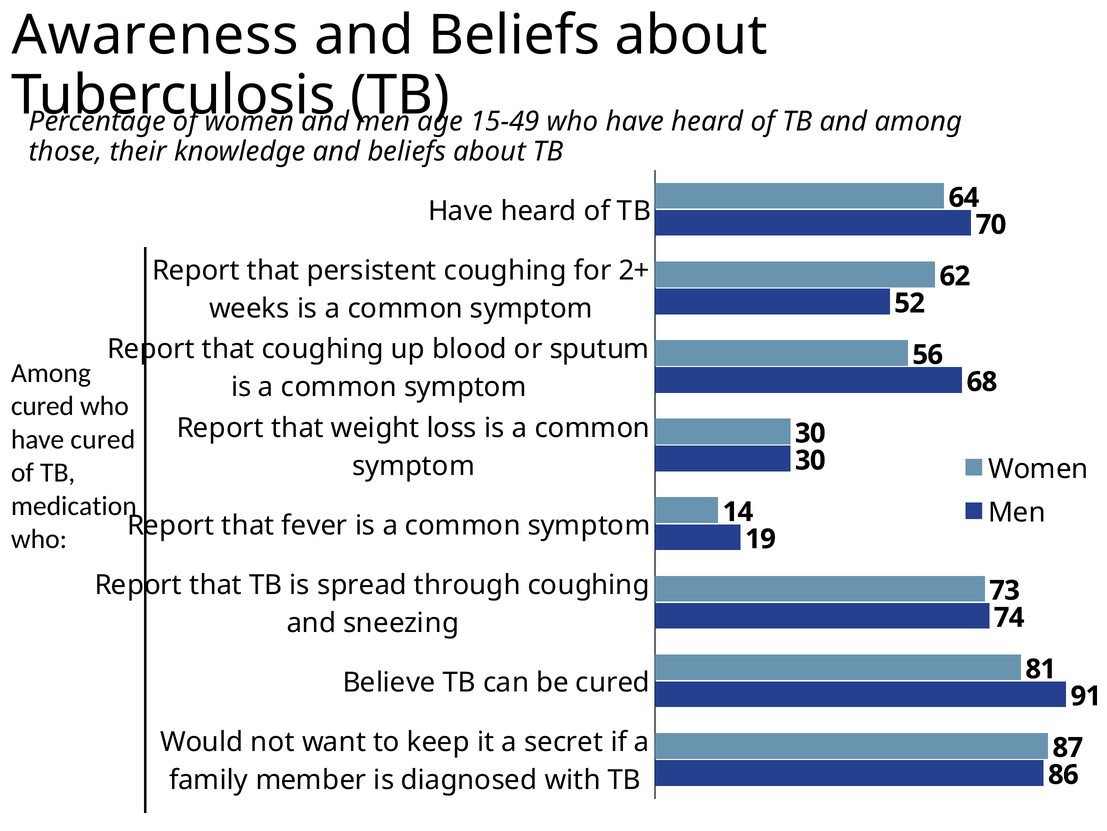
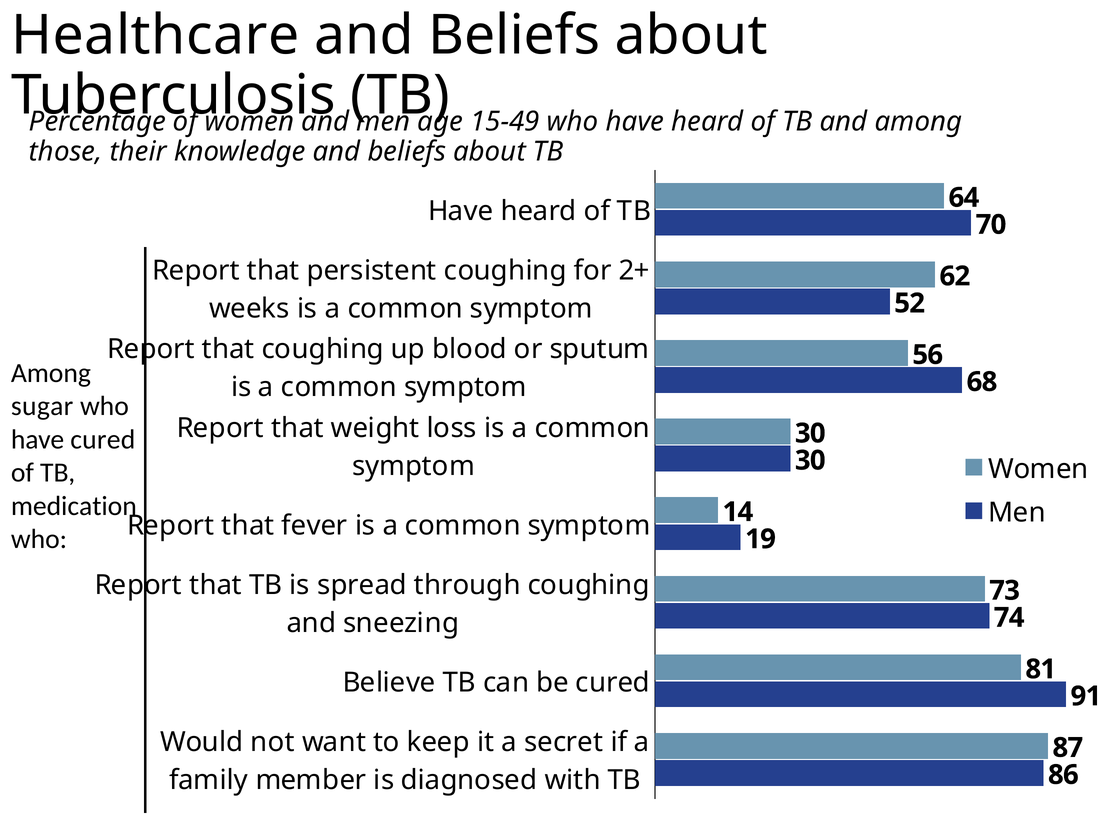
Awareness: Awareness -> Healthcare (155, 35)
cured: cured -> sugar (42, 406)
